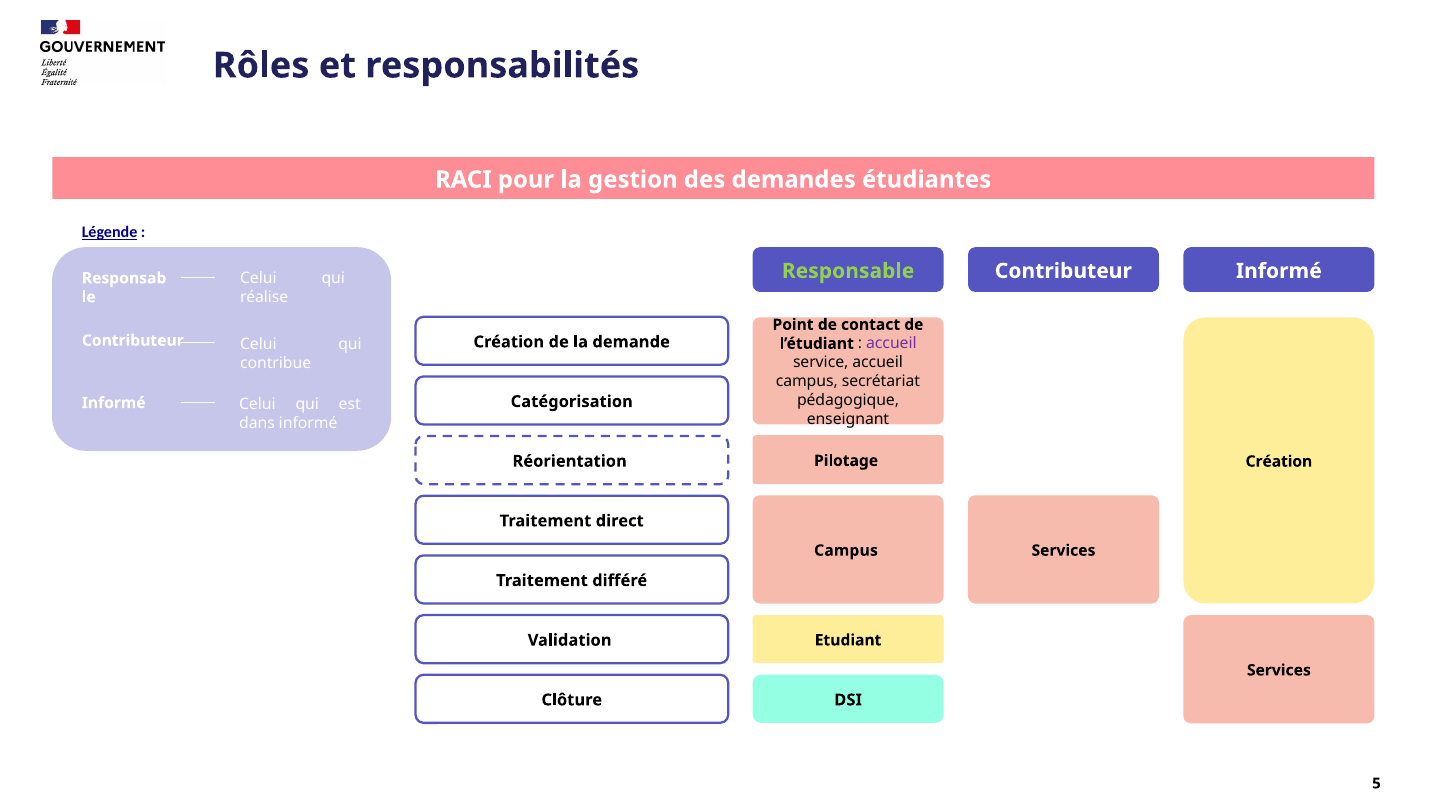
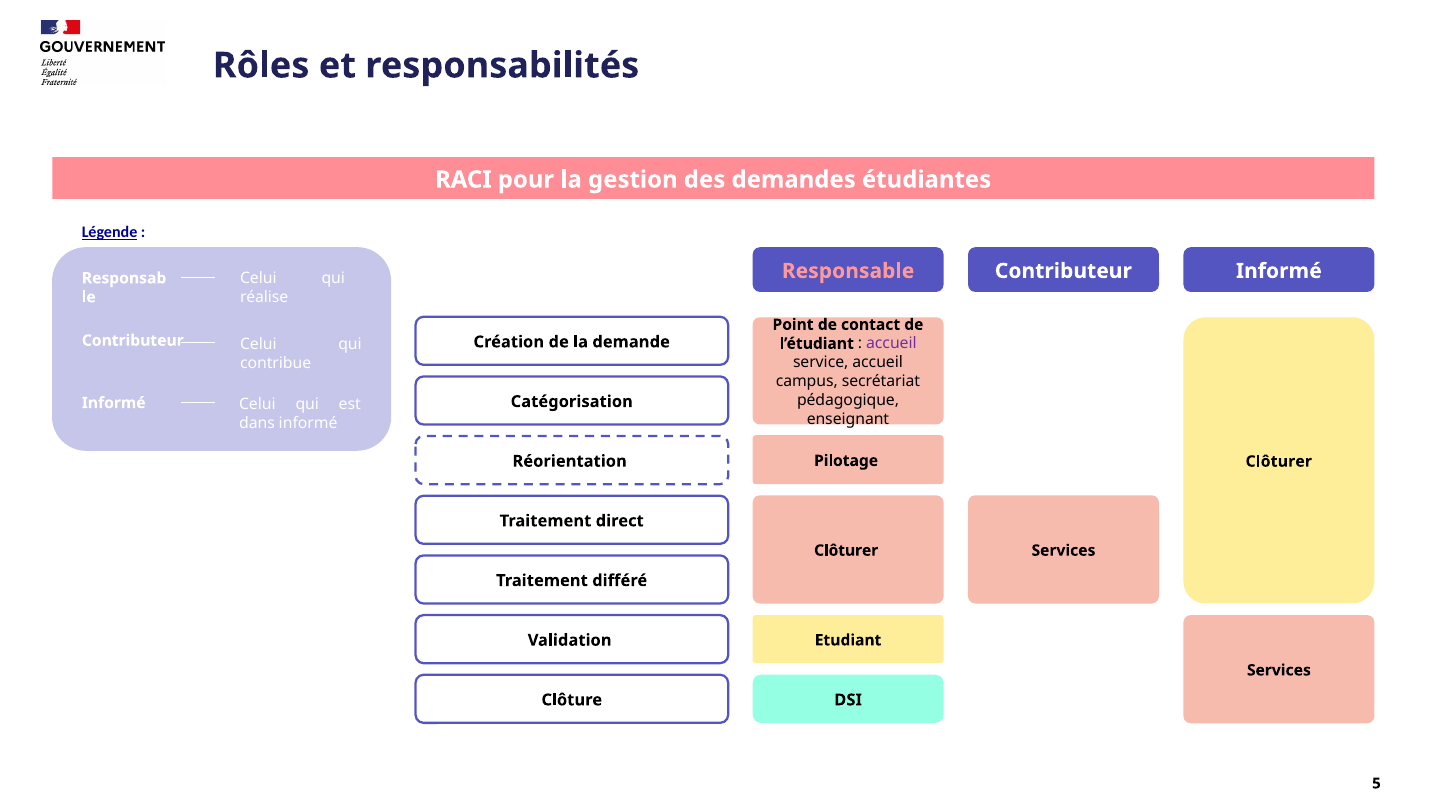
Responsable colour: light green -> pink (848, 271)
Création: Création -> Clôturer (1279, 461)
Campus: Campus -> Clôturer (846, 550)
